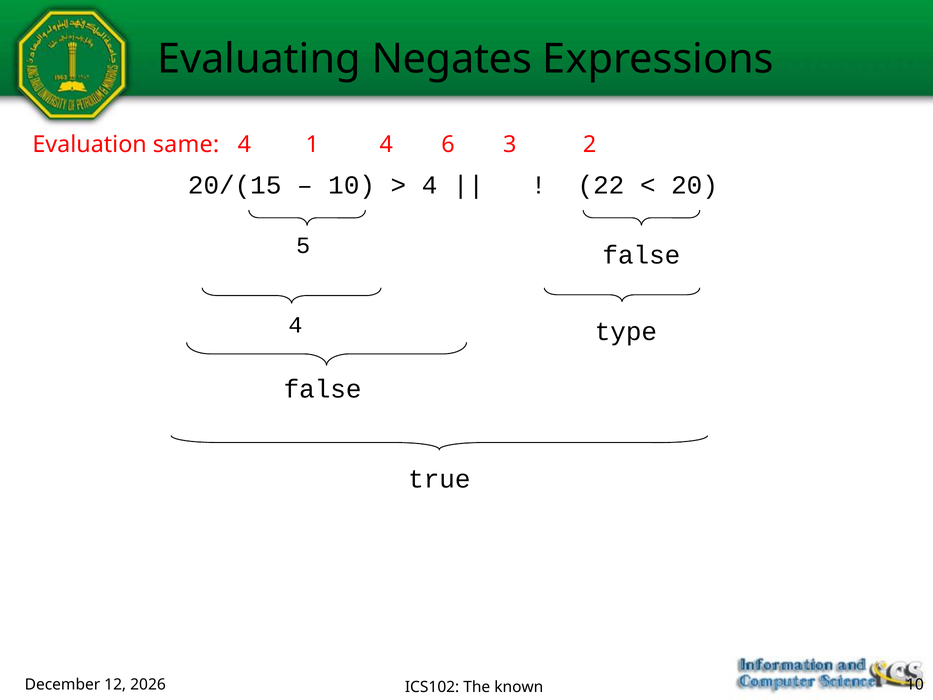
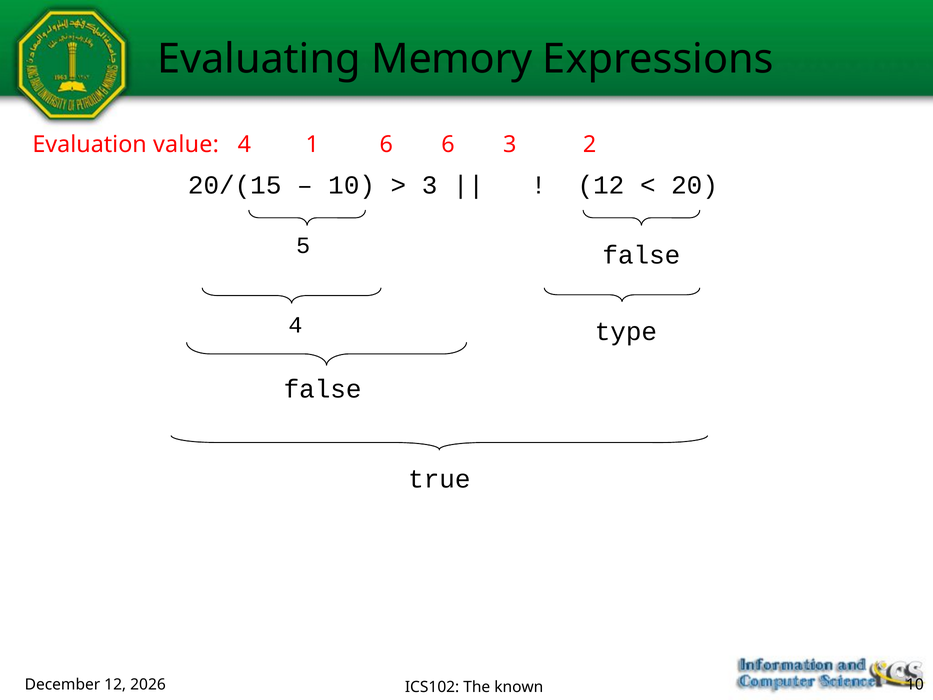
Negates: Negates -> Memory (452, 59)
same: same -> value (186, 145)
1 4: 4 -> 6 (386, 145)
4: 4 -> 3 (430, 185)
22: 22 -> 12 (601, 185)
